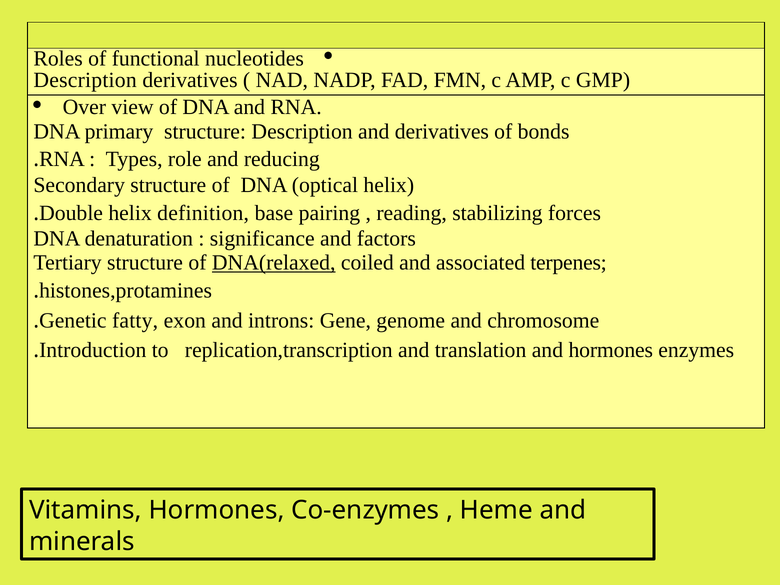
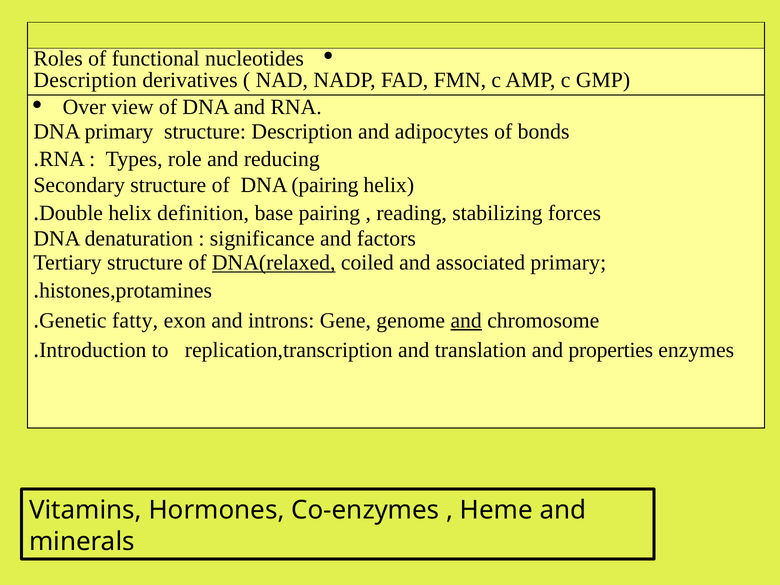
and derivatives: derivatives -> adipocytes (442, 131)
DNA optical: optical -> pairing (325, 185)
associated terpenes: terpenes -> primary (568, 263)
and underline: none -> present (466, 320)
and hormones: hormones -> properties (611, 350)
